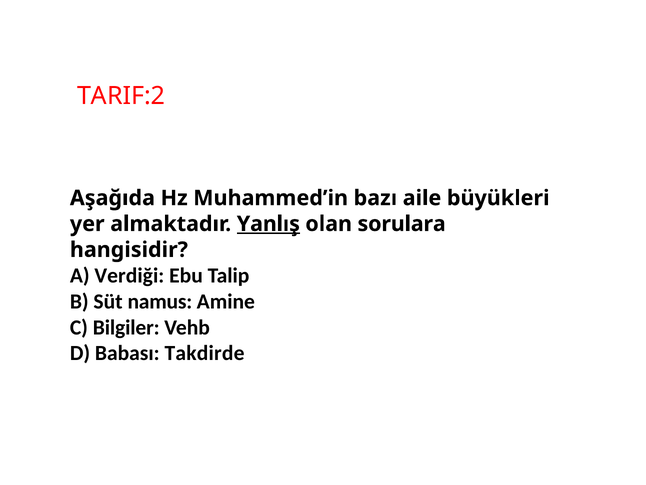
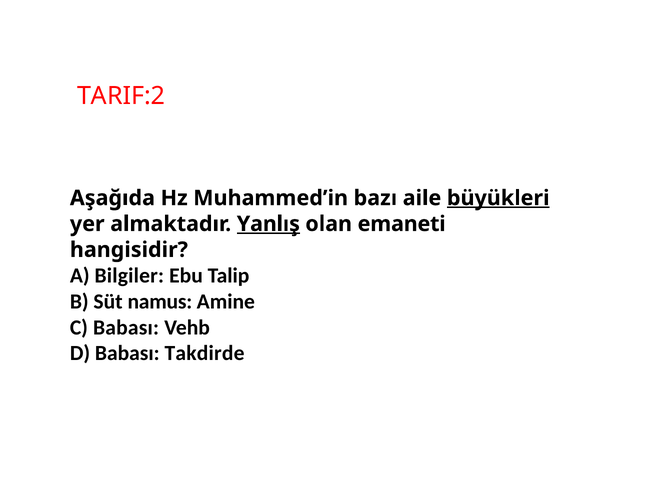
büyükleri underline: none -> present (498, 198)
sorulara: sorulara -> emaneti (402, 224)
Verdiği: Verdiği -> Bilgiler (129, 275)
C Bilgiler: Bilgiler -> Babası (126, 327)
